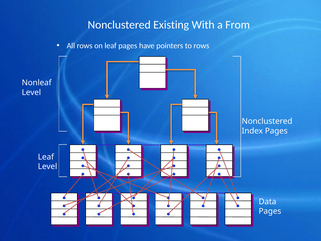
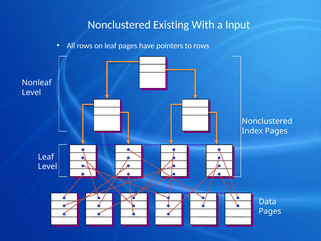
From: From -> Input (238, 25)
